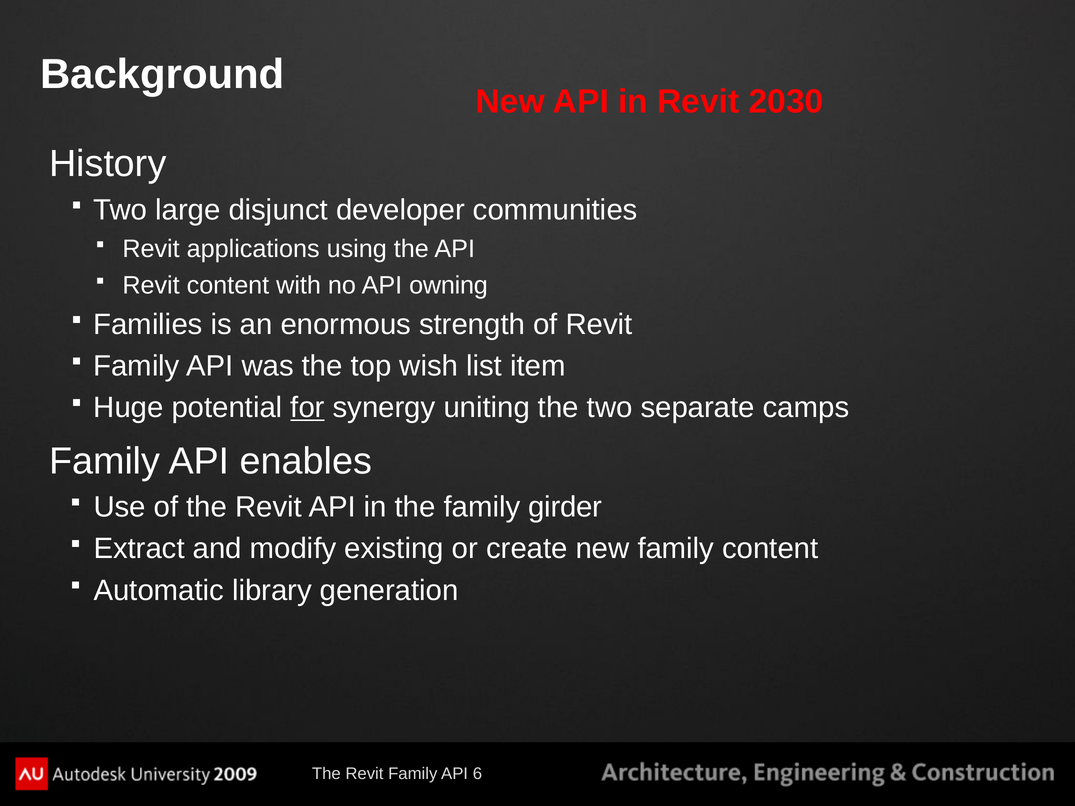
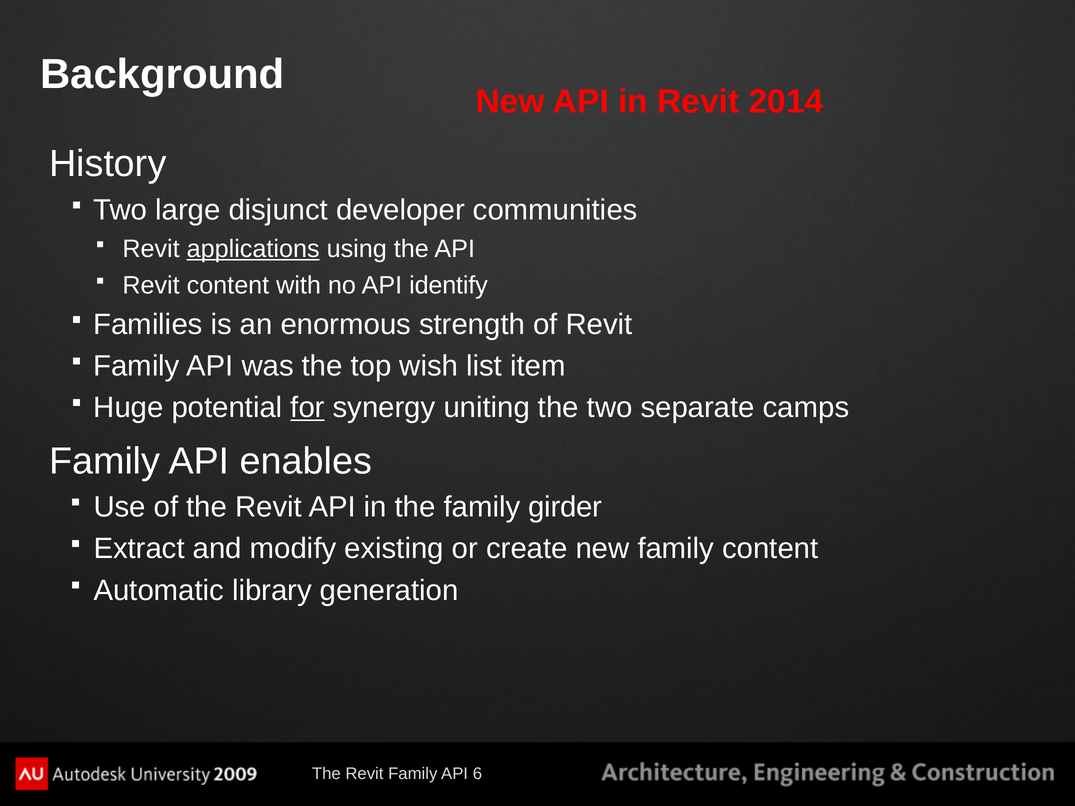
2030: 2030 -> 2014 (786, 102)
applications underline: none -> present (253, 249)
owning: owning -> identify (448, 285)
